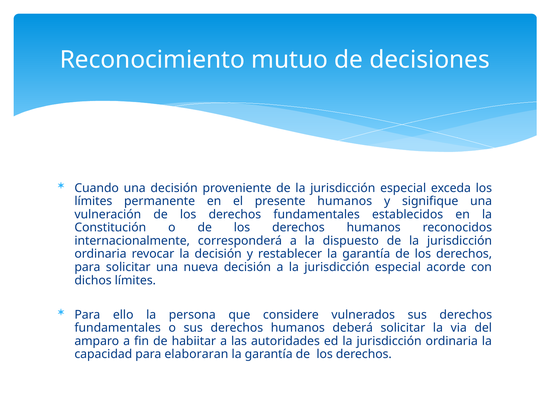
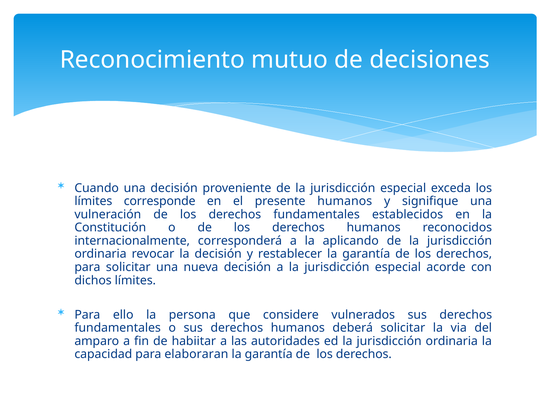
permanente: permanente -> corresponde (160, 202)
dispuesto: dispuesto -> aplicando (351, 241)
